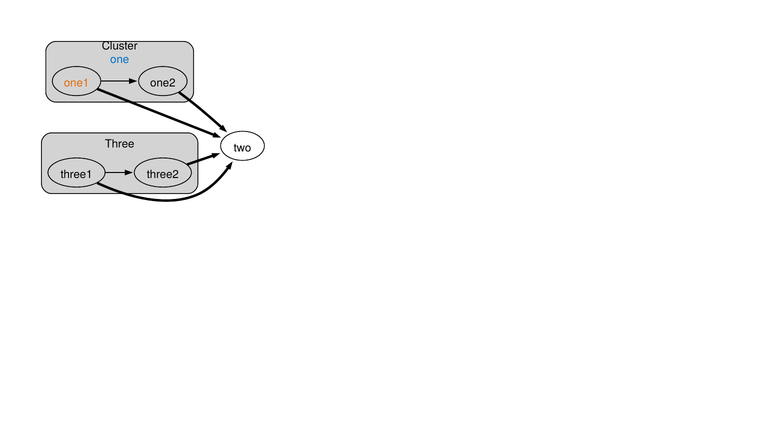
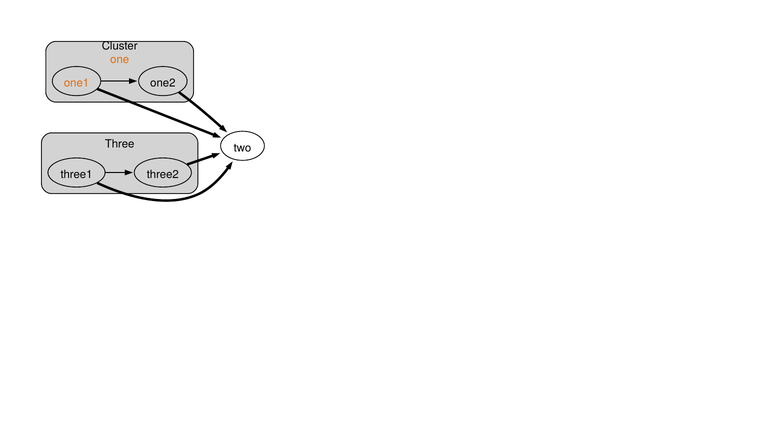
one colour: blue -> orange (120, 60)
